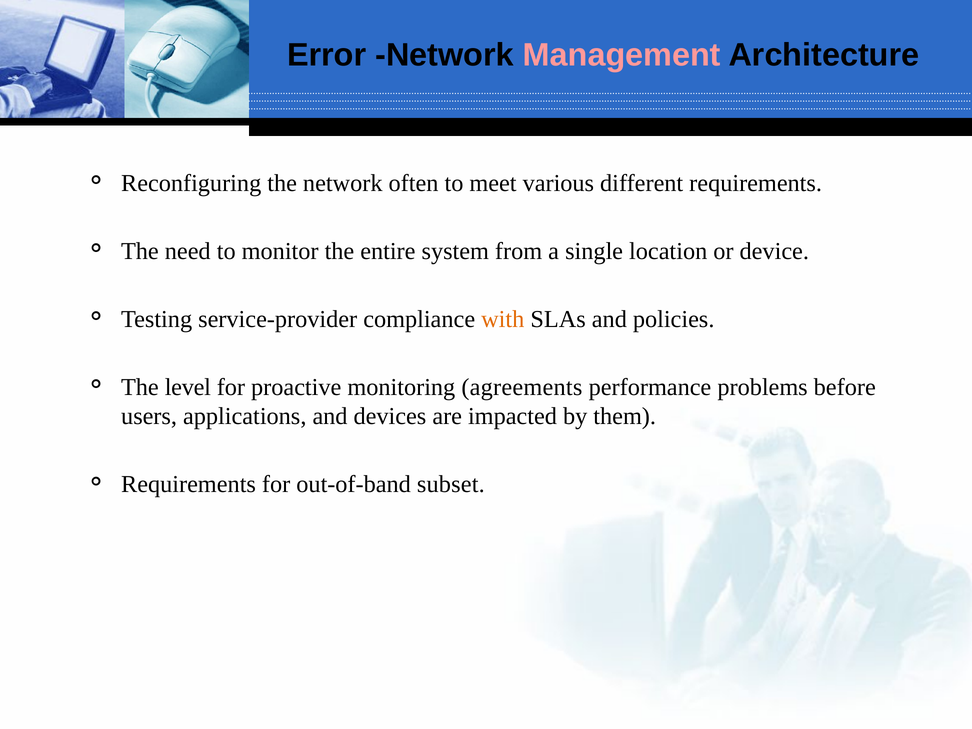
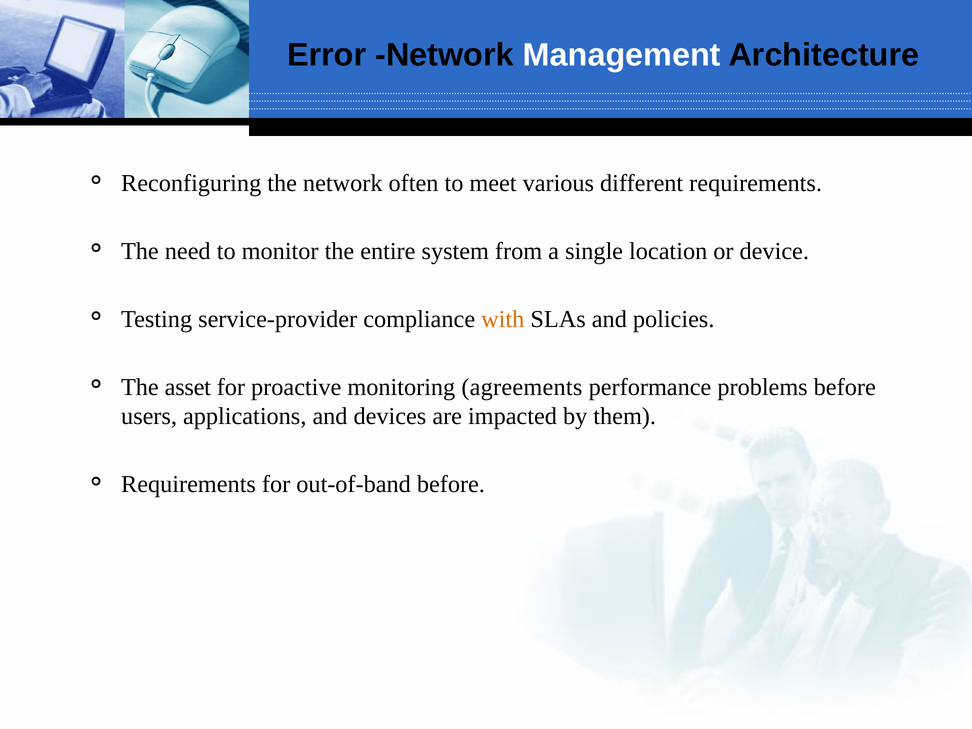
Management colour: pink -> white (622, 55)
level: level -> asset (188, 387)
out-of-band subset: subset -> before (451, 484)
